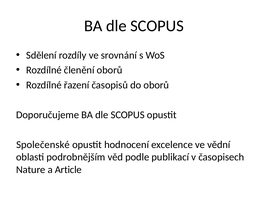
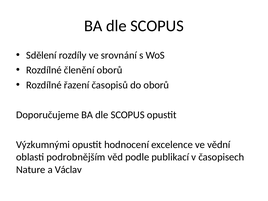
Společenské: Společenské -> Výzkumnými (43, 145)
Article: Article -> Václav (68, 170)
